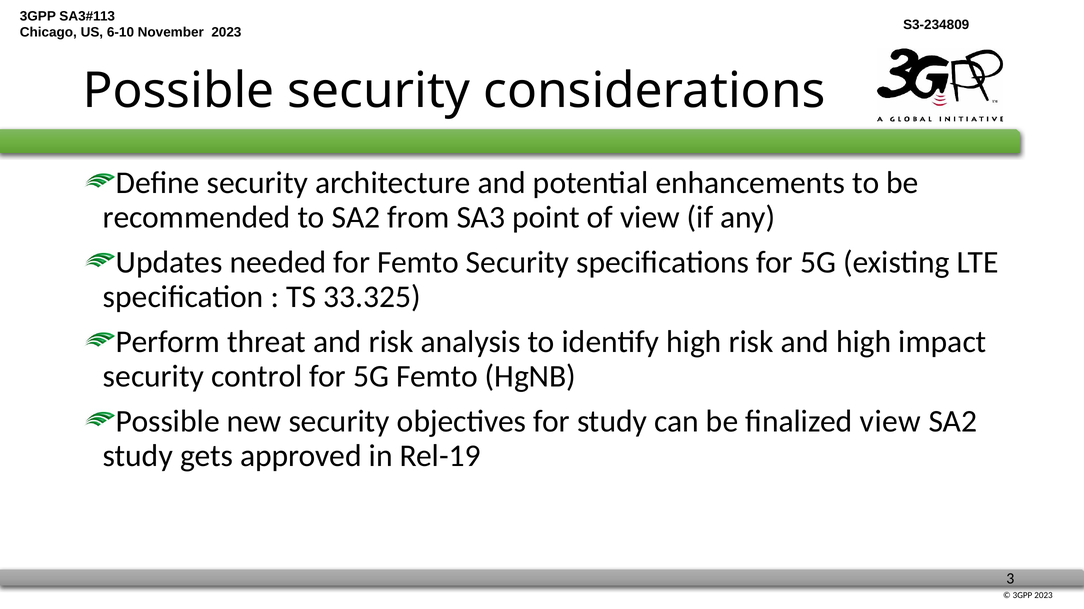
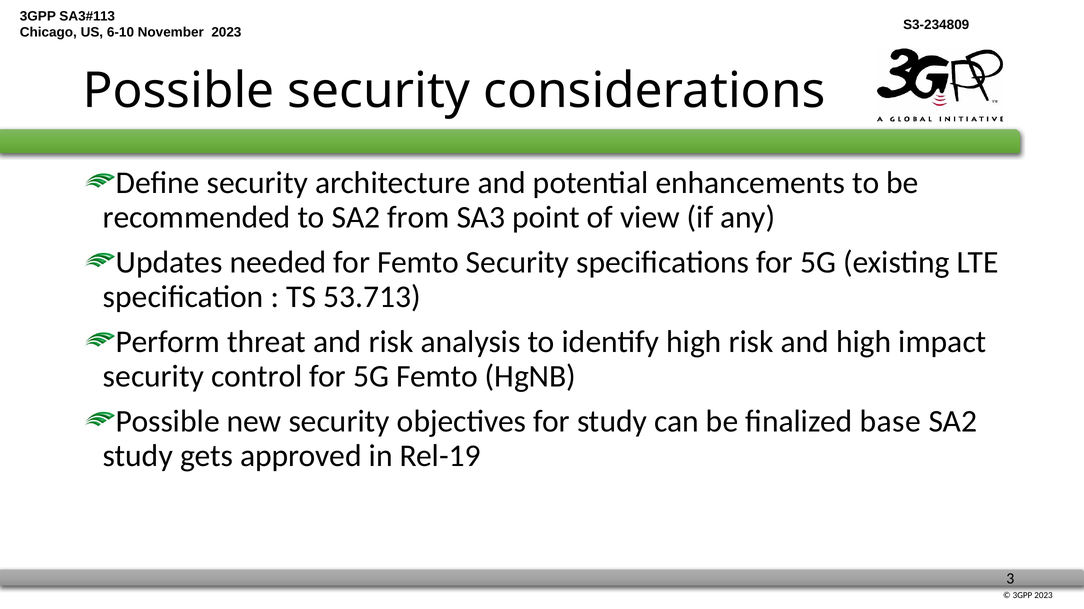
33.325: 33.325 -> 53.713 (372, 297)
finalized view: view -> base (890, 422)
